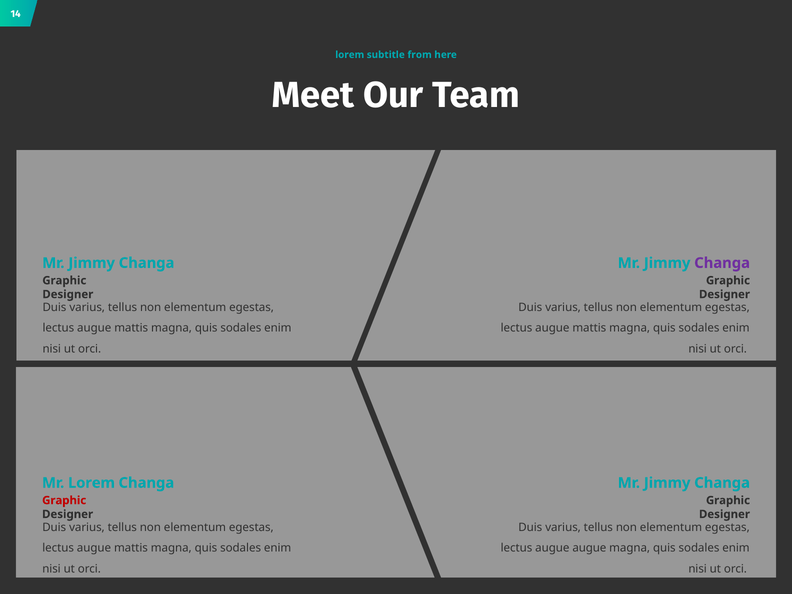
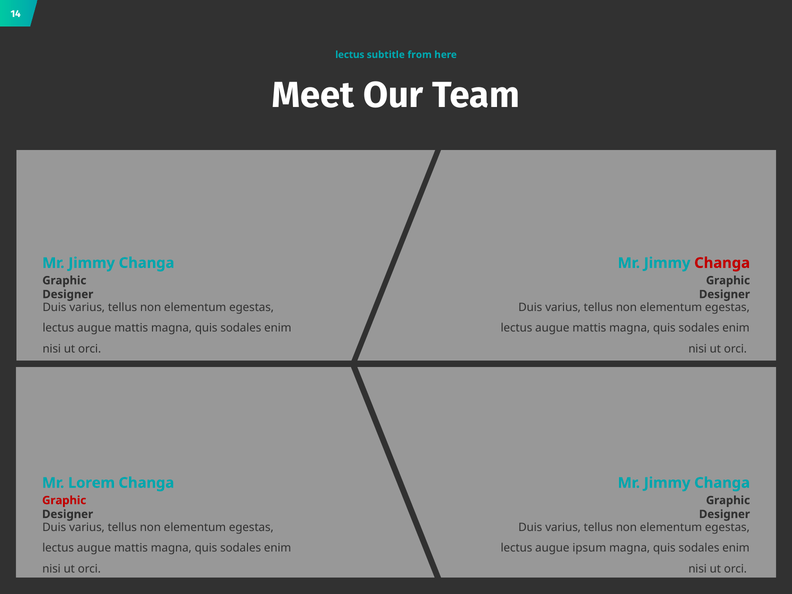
lorem: lorem -> lectus (350, 55)
Changa colour: purple -> red (722, 263)
augue augue: augue -> ipsum (589, 548)
